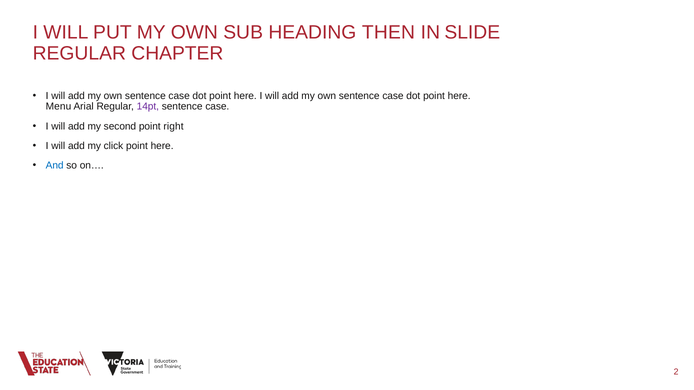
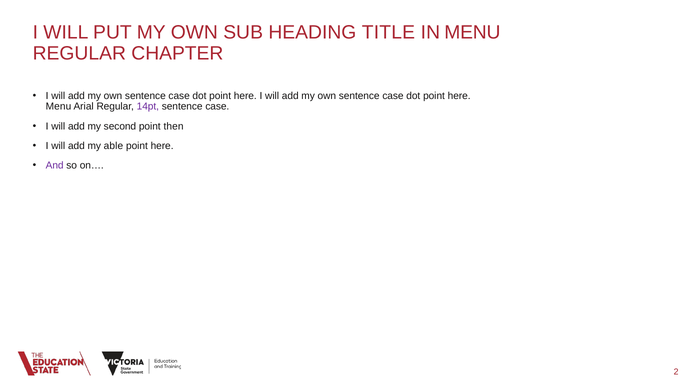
THEN: THEN -> TITLE (388, 32)
IN SLIDE: SLIDE -> MENU (472, 32)
right: right -> then (174, 126)
click: click -> able (113, 146)
And colour: blue -> purple (55, 166)
